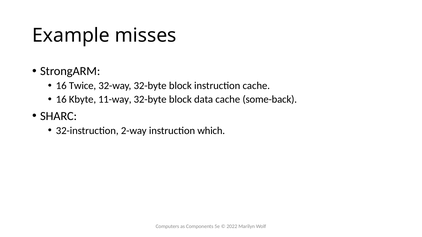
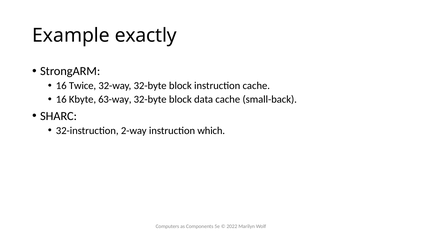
misses: misses -> exactly (146, 35)
11-way: 11-way -> 63-way (115, 99)
some-back: some-back -> small-back (270, 99)
